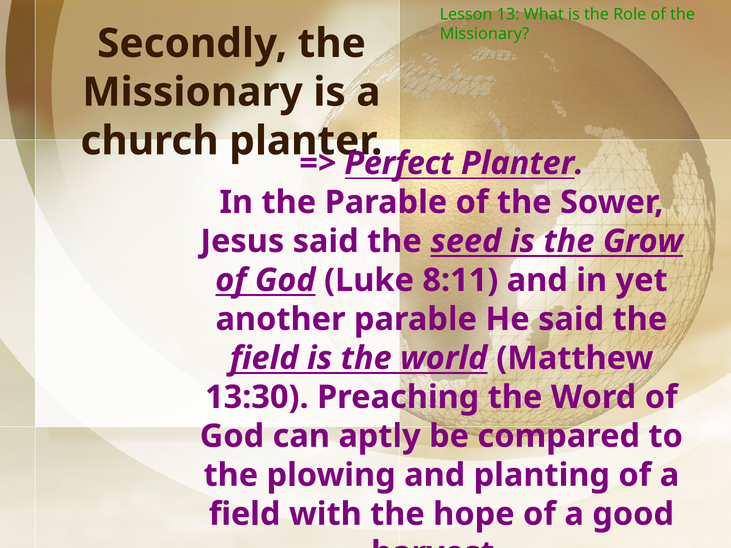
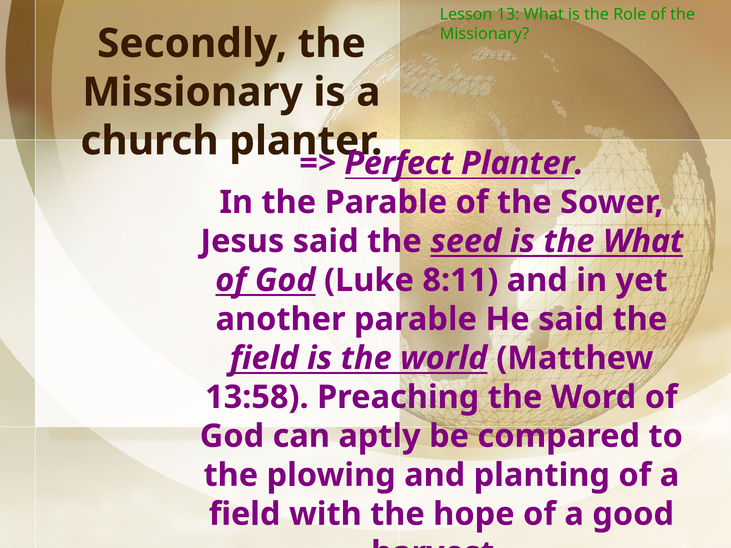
the Grow: Grow -> What (643, 241)
13:30: 13:30 -> 13:58 (257, 397)
